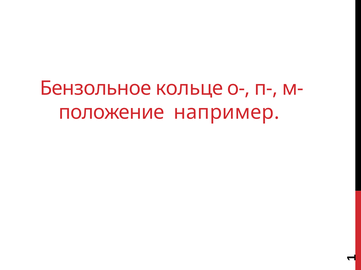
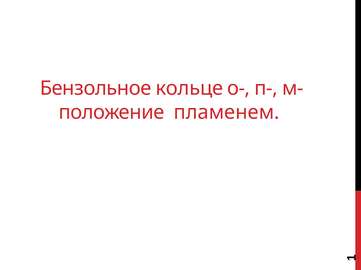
например: например -> пламенем (227, 113)
